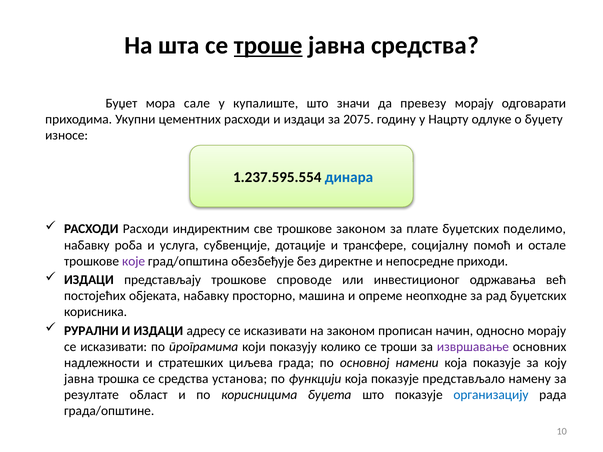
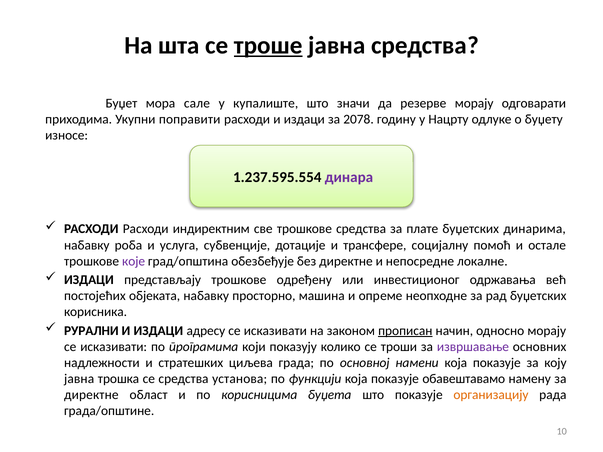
превезу: превезу -> резерве (423, 103)
цементних: цементних -> поправити (190, 120)
2075: 2075 -> 2078 (359, 120)
динара colour: blue -> purple (349, 177)
трошкове законом: законом -> средства (361, 229)
поделимо: поделимо -> динарима (535, 229)
приходи: приходи -> локалне (482, 261)
спроводе: спроводе -> одређену (304, 280)
прописан underline: none -> present (405, 331)
представљало: представљало -> обавештавамо (464, 379)
резултате: резултате -> директне (91, 395)
организацију colour: blue -> orange (491, 395)
